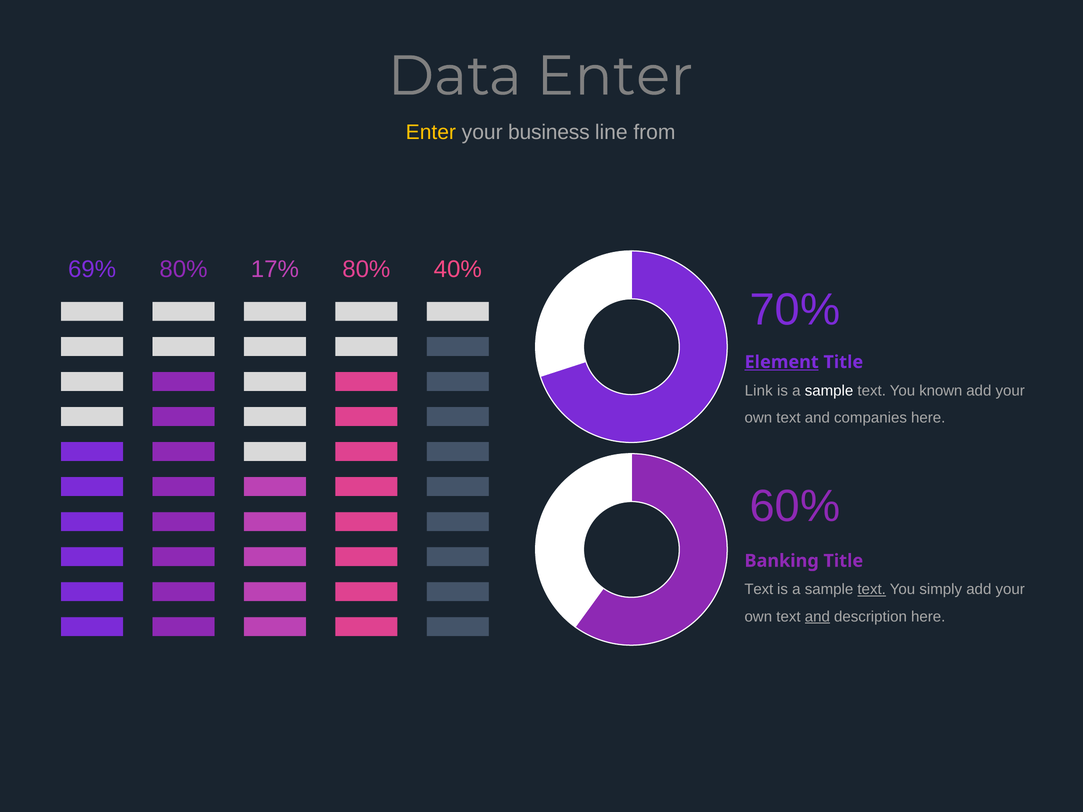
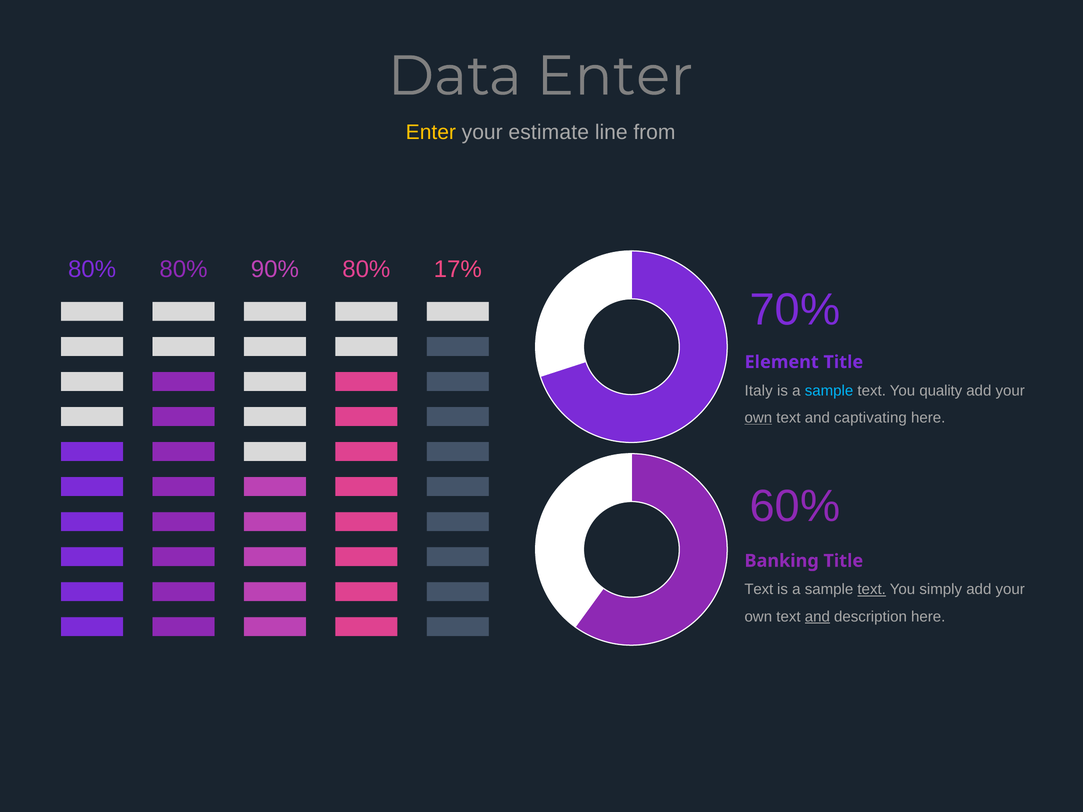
business: business -> estimate (549, 132)
69%: 69% -> 80% (92, 270)
17%: 17% -> 90% (275, 270)
40%: 40% -> 17% (458, 270)
Element underline: present -> none (782, 362)
Link: Link -> Italy (759, 391)
sample colour: white -> light blue (829, 391)
known: known -> quality (941, 391)
own underline: none -> present (758, 418)
companies: companies -> captivating (870, 418)
